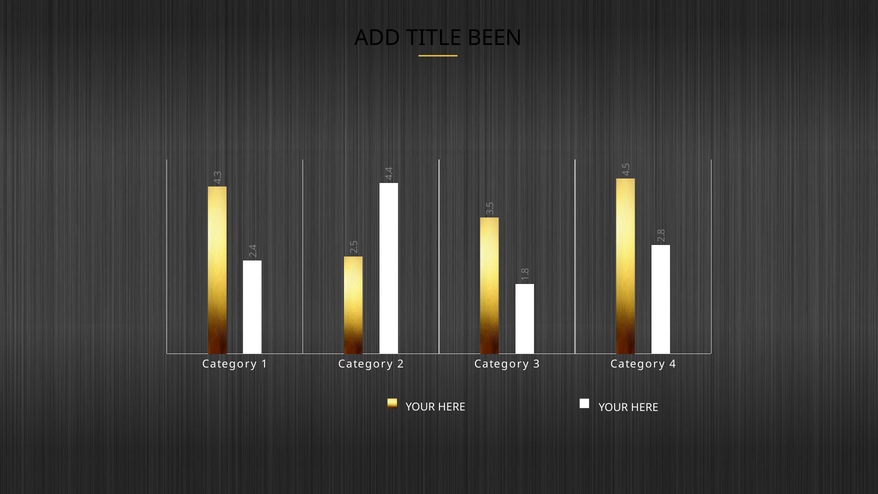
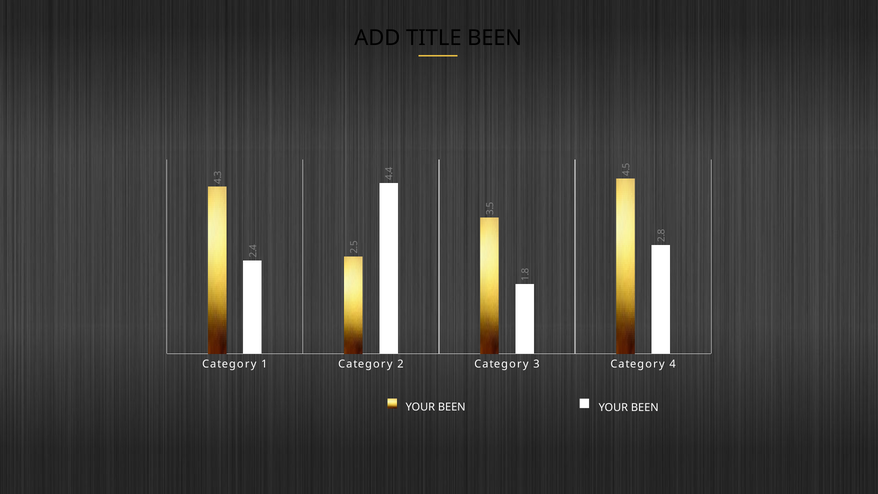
HERE: HERE -> BEEN (452, 407)
HERE: HERE -> BEEN (645, 407)
